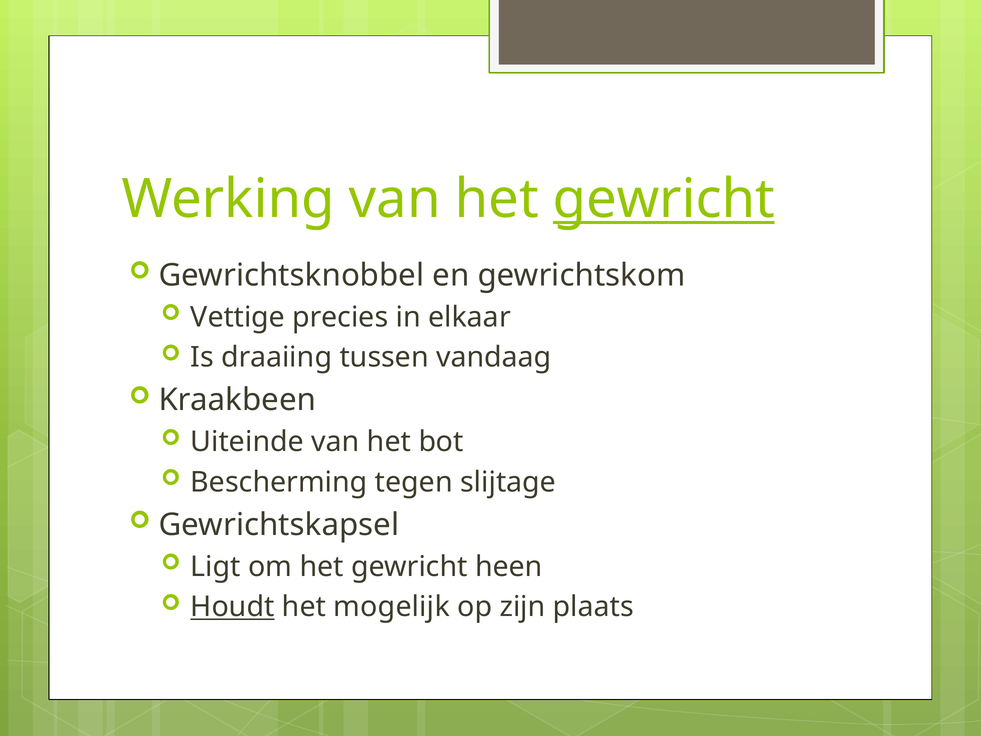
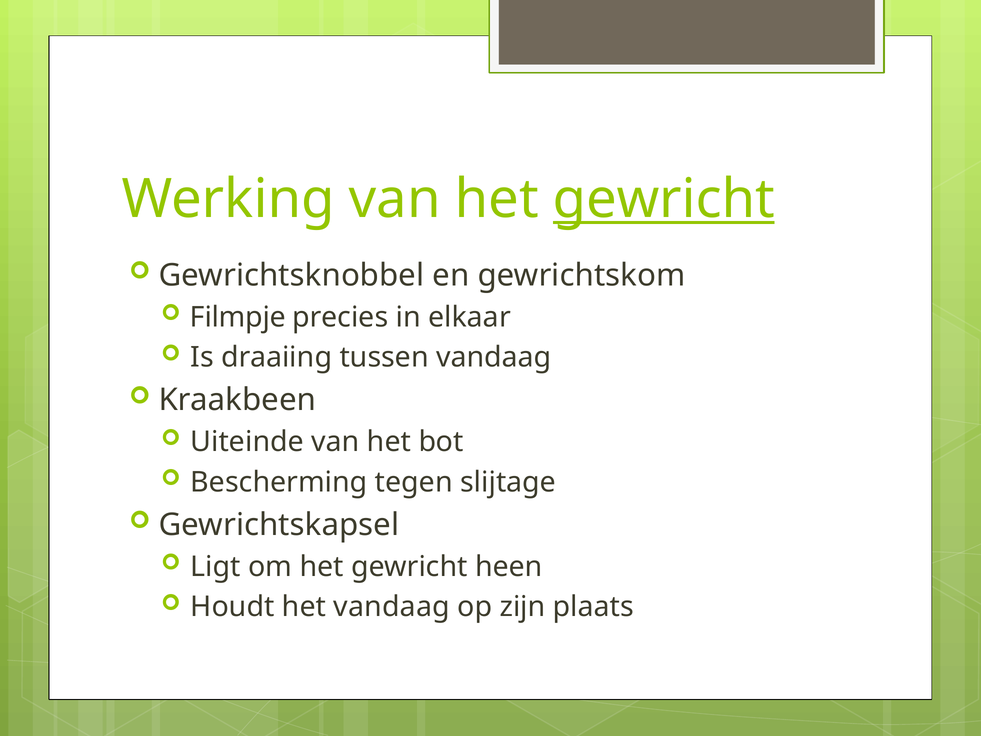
Vettige: Vettige -> Filmpje (238, 317)
Houdt underline: present -> none (232, 607)
het mogelijk: mogelijk -> vandaag (392, 607)
